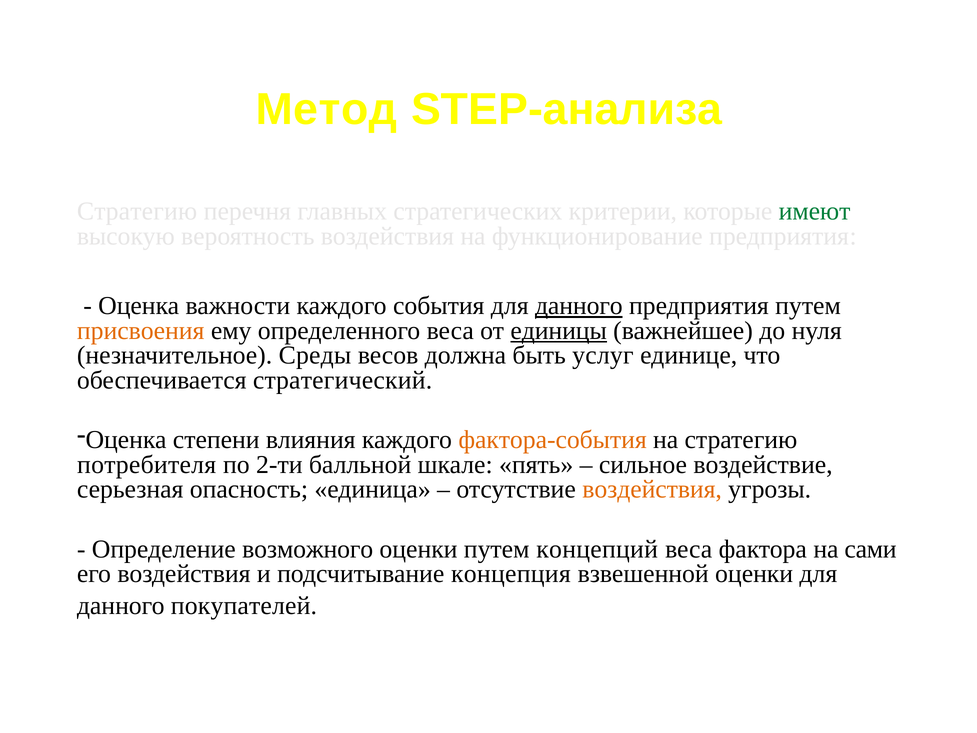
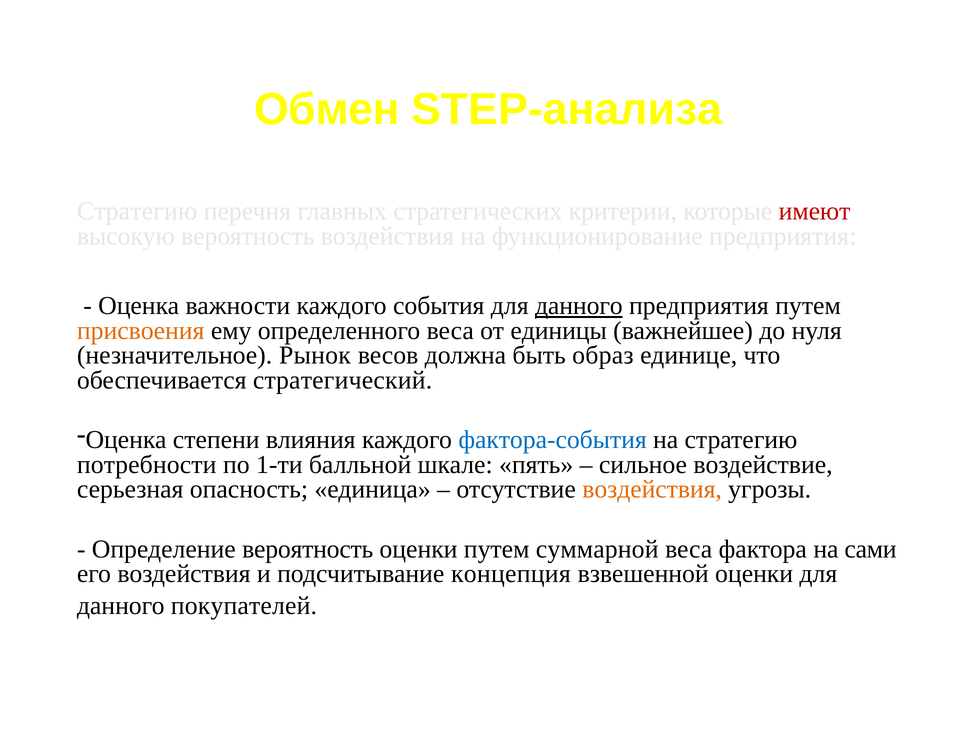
Метод: Метод -> Обмен (327, 110)
имеют colour: green -> red (815, 211)
единицы underline: present -> none (559, 331)
Среды: Среды -> Рынок (315, 355)
услуг: услуг -> образ (603, 355)
фактора-события colour: orange -> blue (553, 440)
потребителя: потребителя -> потребности (147, 464)
2-ти: 2-ти -> 1-ти (279, 464)
Определение возможного: возможного -> вероятность (308, 549)
концепций: концепций -> суммарной (597, 549)
